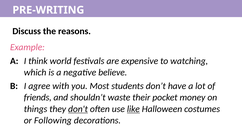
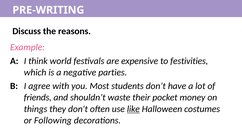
watching: watching -> festivities (189, 61)
believe: believe -> parties (113, 73)
don't underline: present -> none (78, 109)
